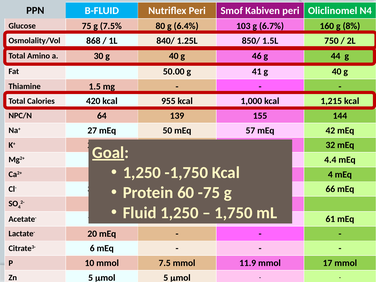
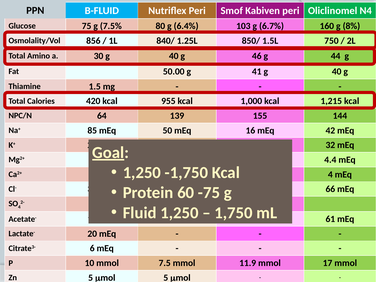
868: 868 -> 856 (93, 41)
27: 27 -> 85 (92, 130)
mEq 57: 57 -> 16 (250, 130)
